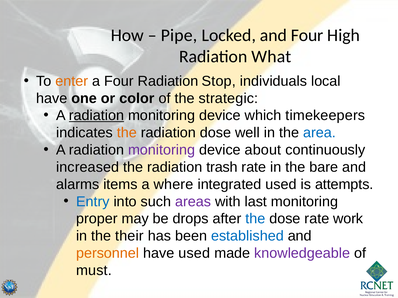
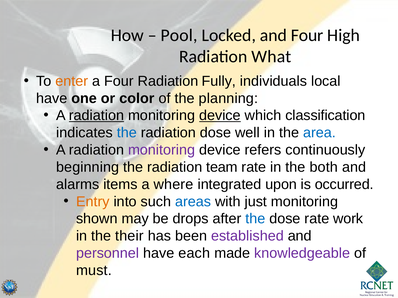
Pipe: Pipe -> Pool (179, 35)
Stop: Stop -> Fully (219, 81)
strategic: strategic -> planning (228, 98)
device underline: none -> present (220, 116)
timekeepers: timekeepers -> classification (325, 116)
the colour: orange -> blue (127, 133)
about: about -> refers (263, 150)
increased: increased -> beginning (88, 167)
trash: trash -> team (222, 167)
bare: bare -> both (324, 167)
integrated used: used -> upon (281, 185)
attempts: attempts -> occurred (344, 185)
Entry colour: blue -> orange (93, 202)
areas colour: purple -> blue (193, 202)
last: last -> just (256, 202)
proper: proper -> shown (97, 219)
established colour: blue -> purple (247, 236)
personnel colour: orange -> purple (108, 254)
have used: used -> each (194, 254)
